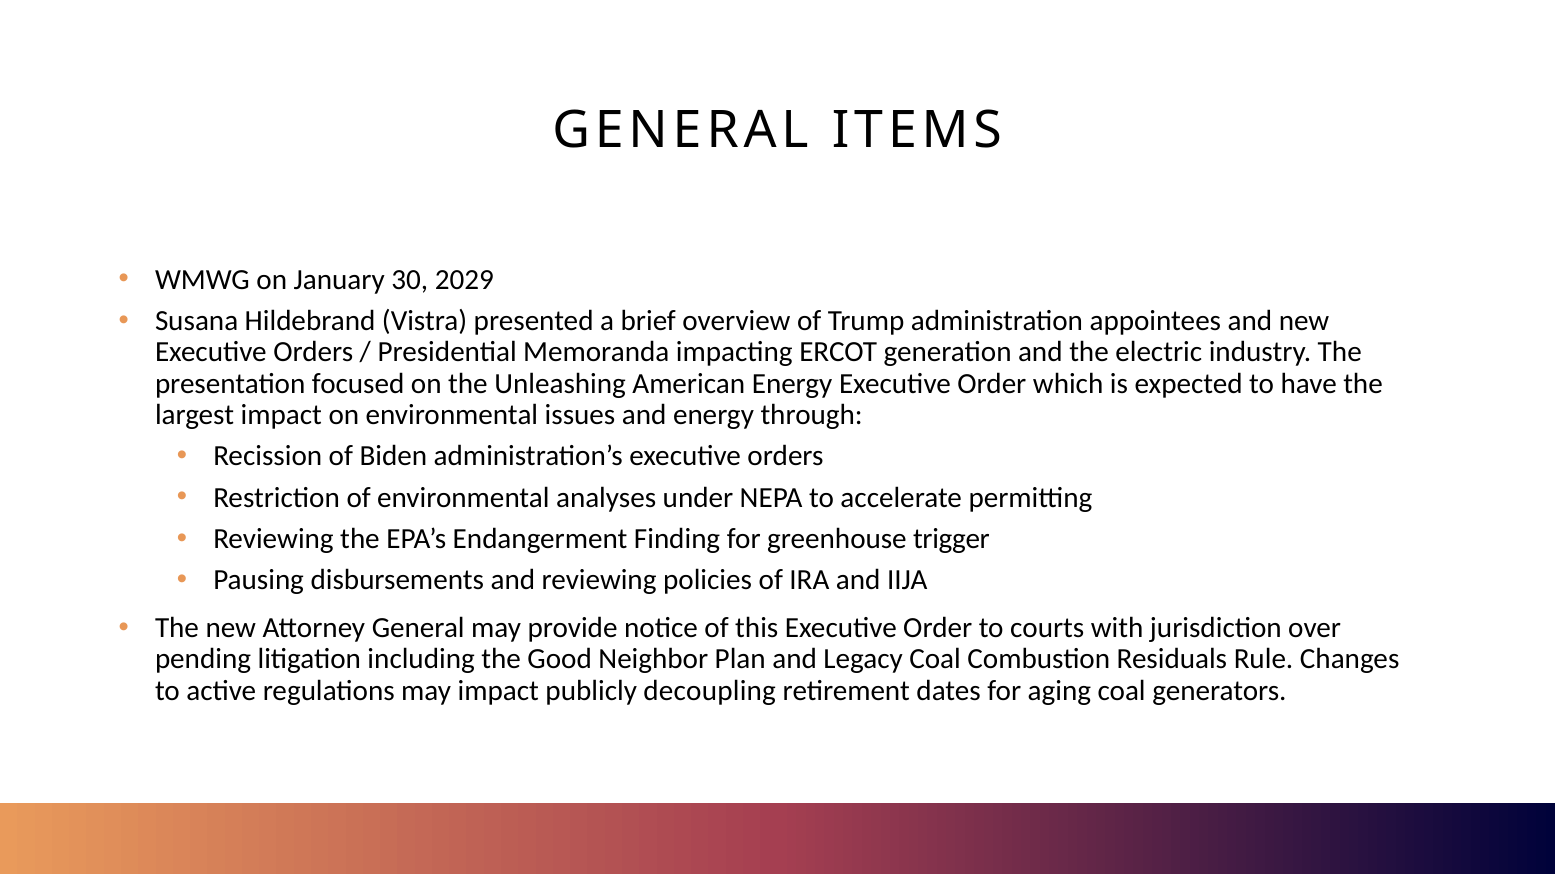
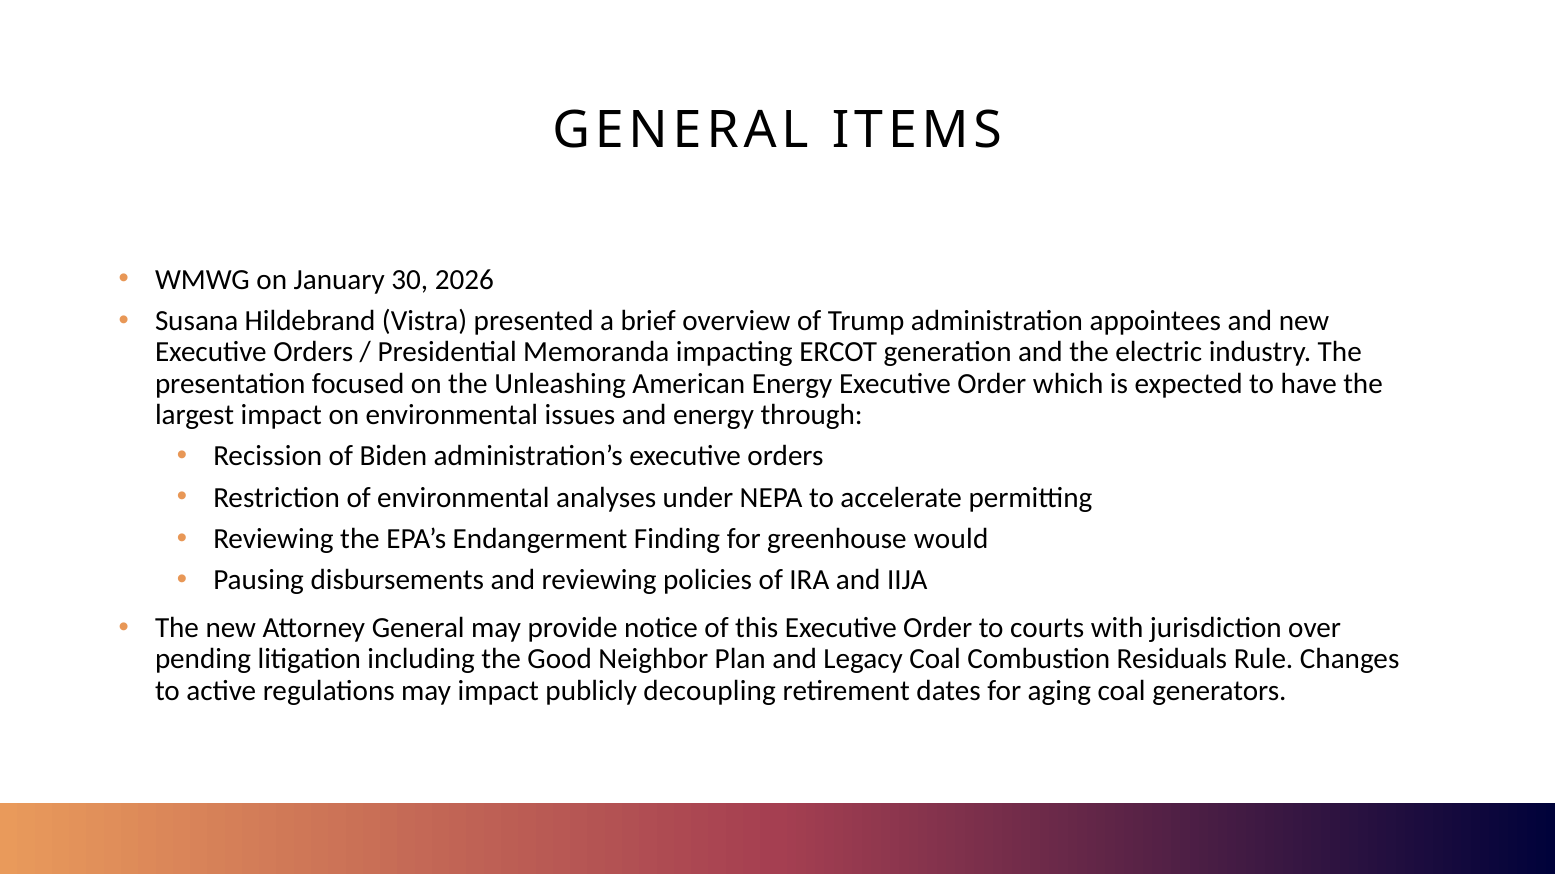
2029: 2029 -> 2026 (464, 280)
trigger: trigger -> would (951, 539)
